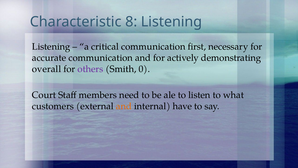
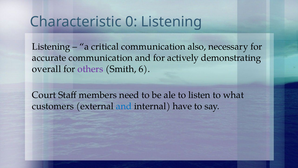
8: 8 -> 0 (131, 22)
first: first -> also (197, 46)
0: 0 -> 6 (144, 69)
and colour: orange -> blue (124, 106)
